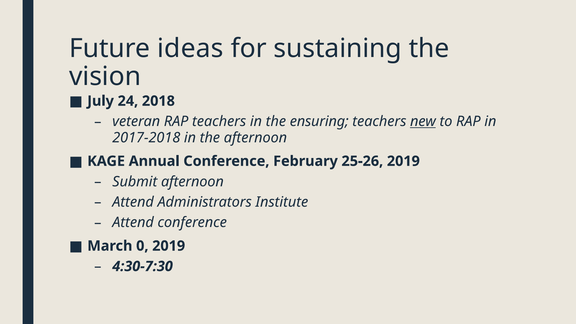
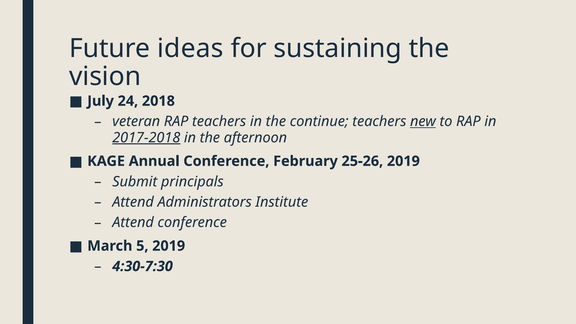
ensuring: ensuring -> continue (319, 121)
2017-2018 underline: none -> present (146, 138)
Submit afternoon: afternoon -> principals (192, 182)
0: 0 -> 5 (142, 246)
